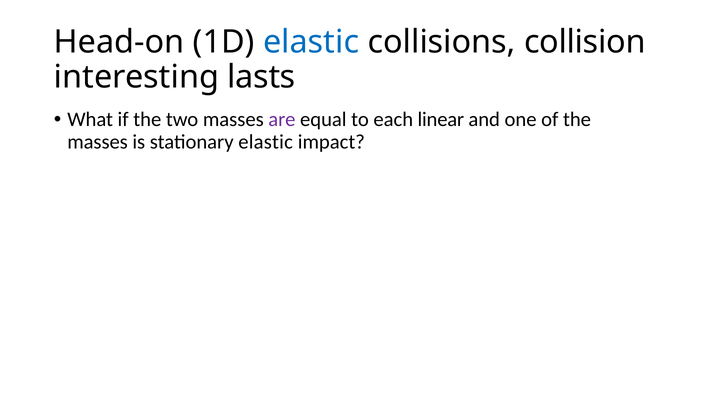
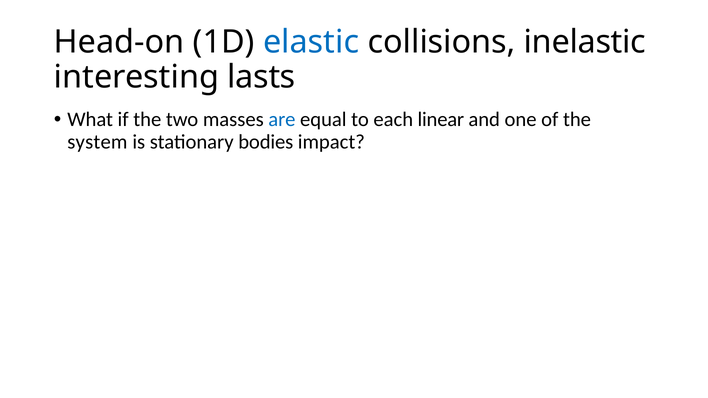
collision: collision -> inelastic (585, 42)
are colour: purple -> blue (282, 120)
masses: masses -> system (97, 142)
stationary elastic: elastic -> bodies (266, 142)
